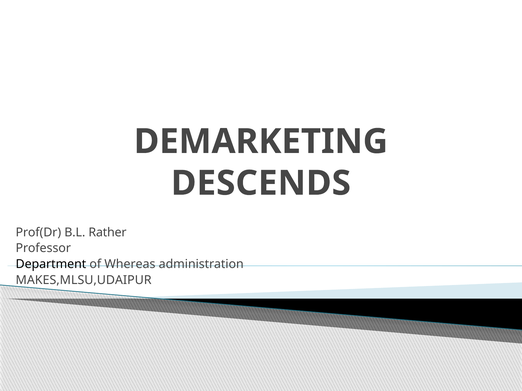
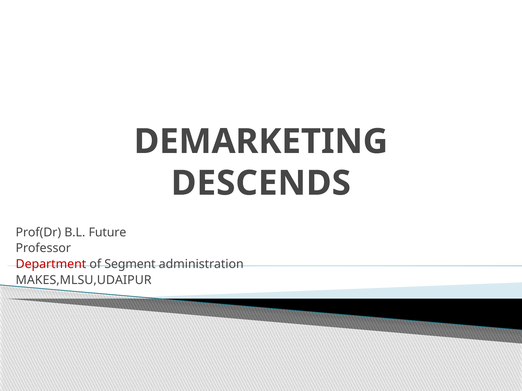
Rather: Rather -> Future (107, 233)
Department colour: black -> red (51, 264)
Whereas: Whereas -> Segment (130, 264)
